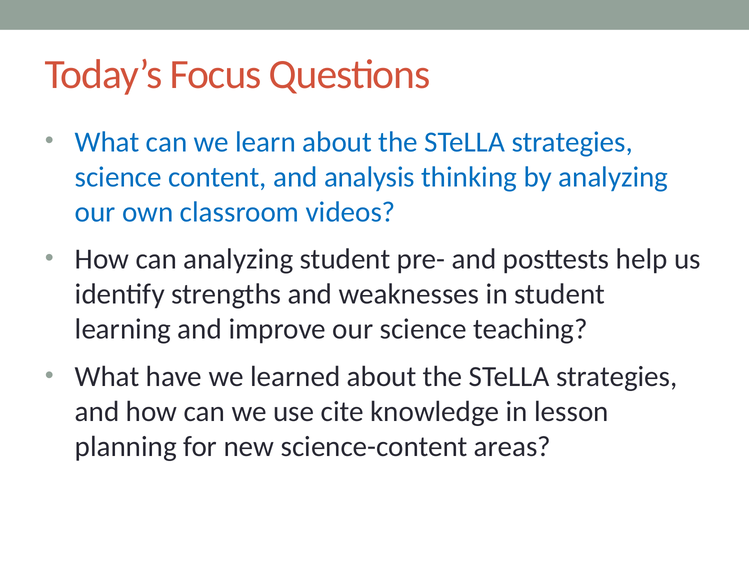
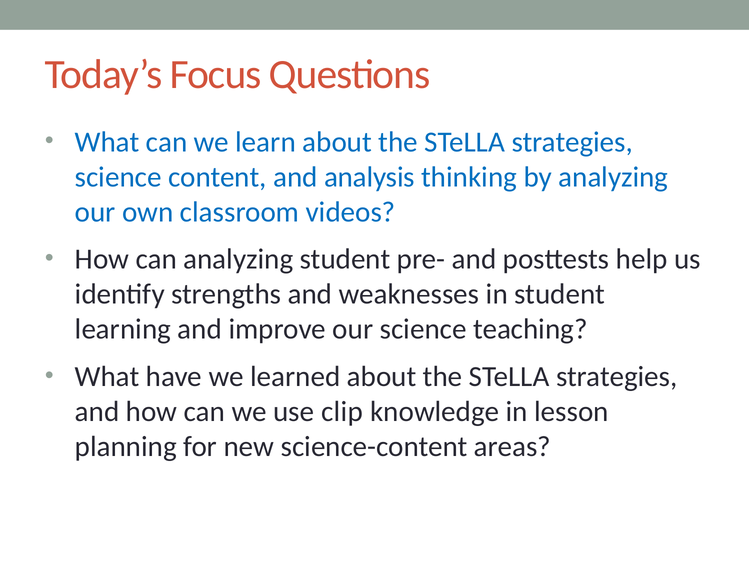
cite: cite -> clip (342, 412)
